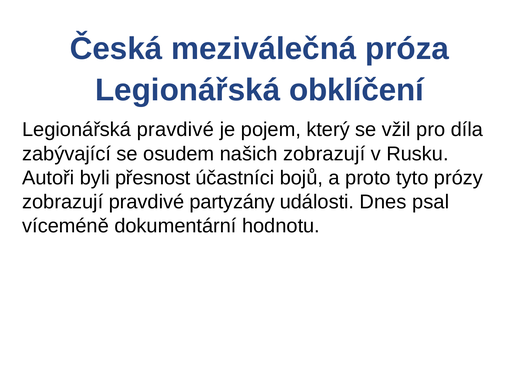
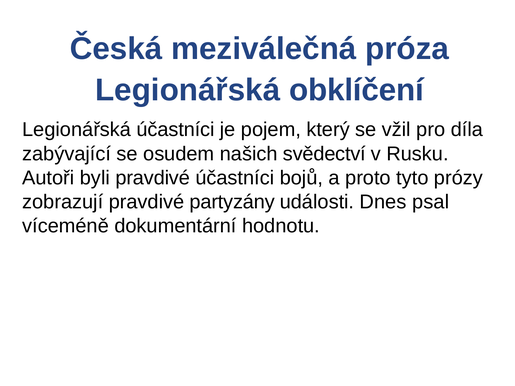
Legionářská pravdivé: pravdivé -> účastníci (176, 130)
našich zobrazují: zobrazují -> svědectví (324, 154)
byli přesnost: přesnost -> pravdivé (153, 178)
